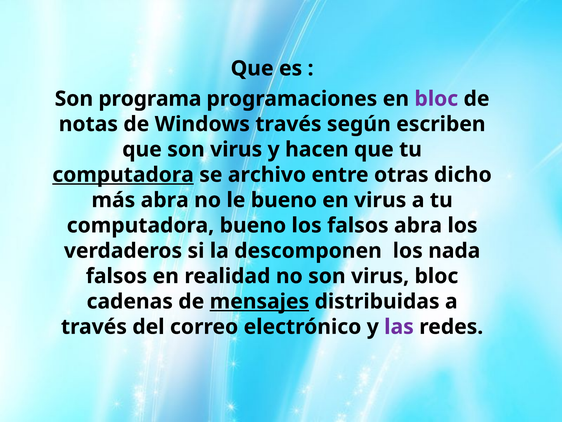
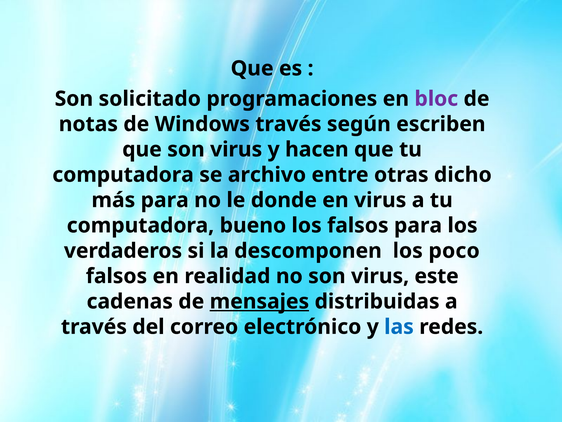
programa: programa -> solicitado (150, 99)
computadora underline: present -> none (123, 175)
más abra: abra -> para (165, 200)
le bueno: bueno -> donde (284, 200)
falsos abra: abra -> para (418, 225)
nada: nada -> poco (454, 251)
virus bloc: bloc -> este (437, 276)
las colour: purple -> blue (399, 326)
